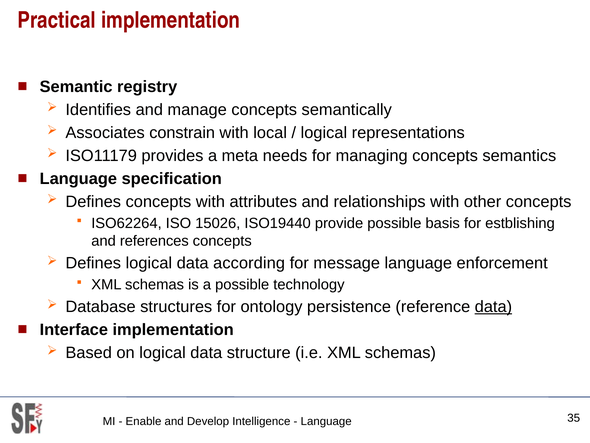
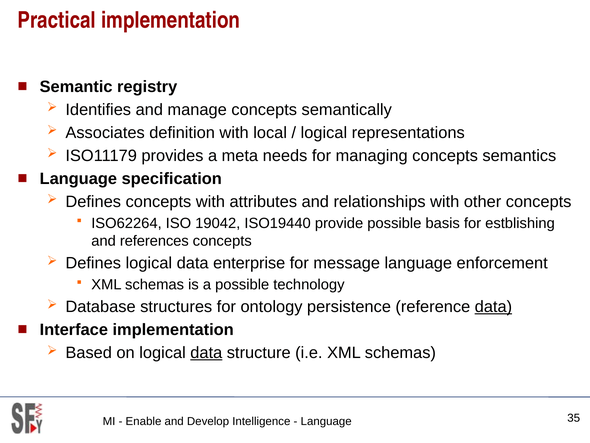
constrain: constrain -> definition (182, 133)
15026: 15026 -> 19042 (218, 223)
according: according -> enterprise (249, 263)
data underline: none -> present (206, 352)
